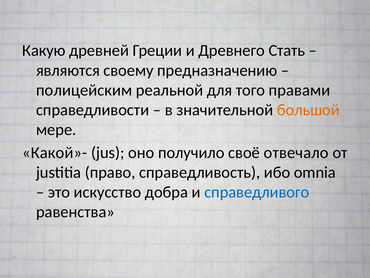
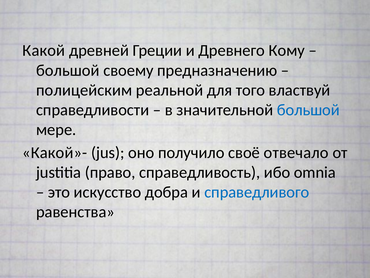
Какую: Какую -> Какой (44, 50)
Стать: Стать -> Кому (287, 50)
являются: являются -> большой (68, 70)
правами: правами -> властвуй (300, 90)
большой colour: orange -> blue (308, 110)
